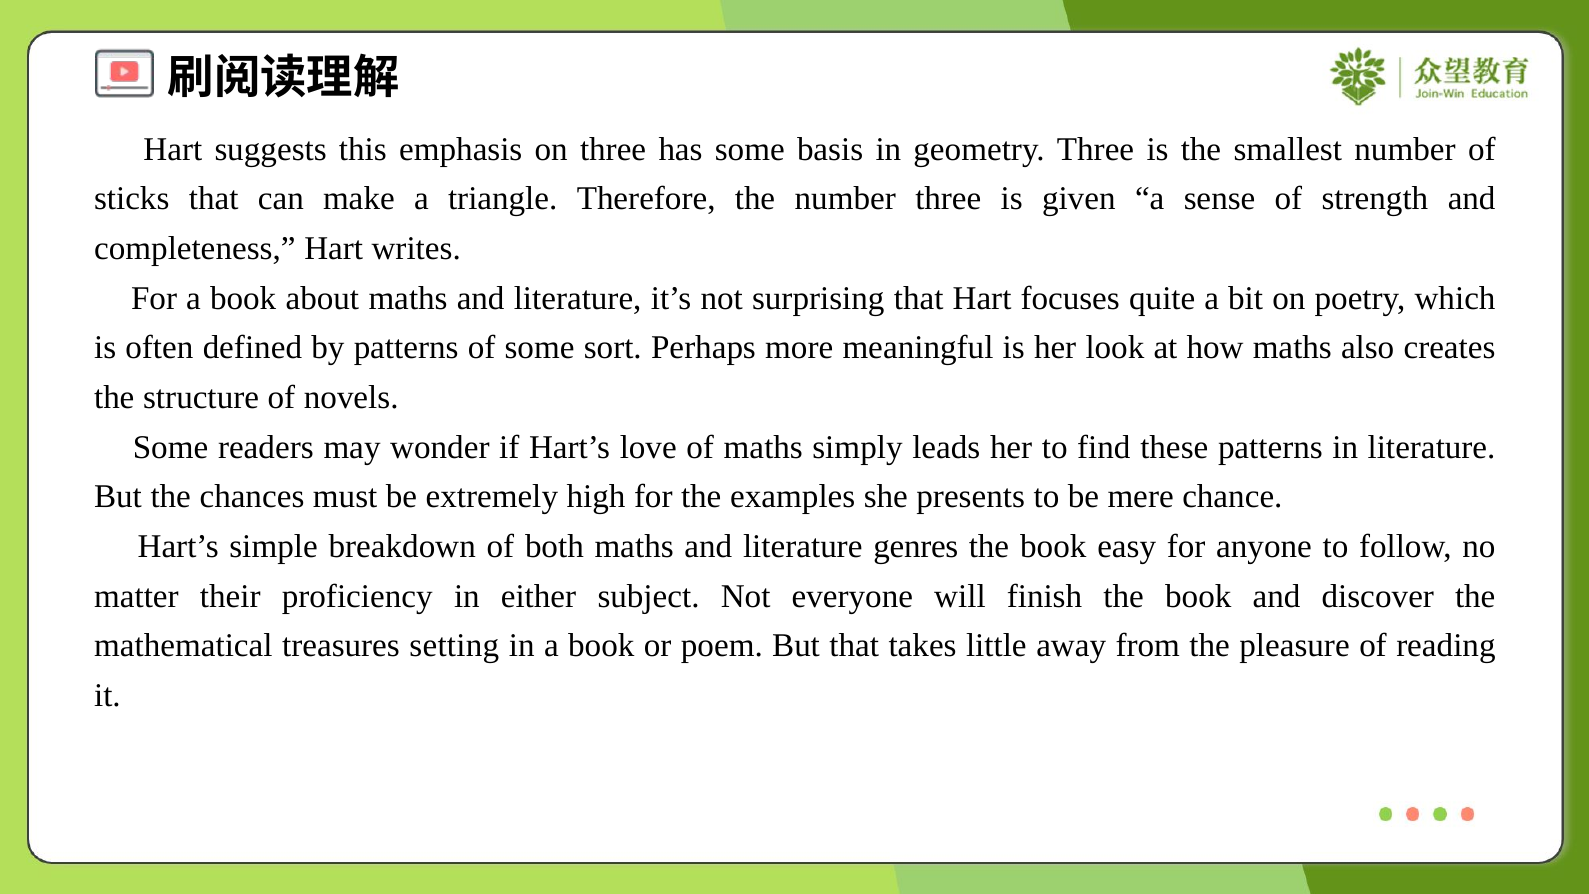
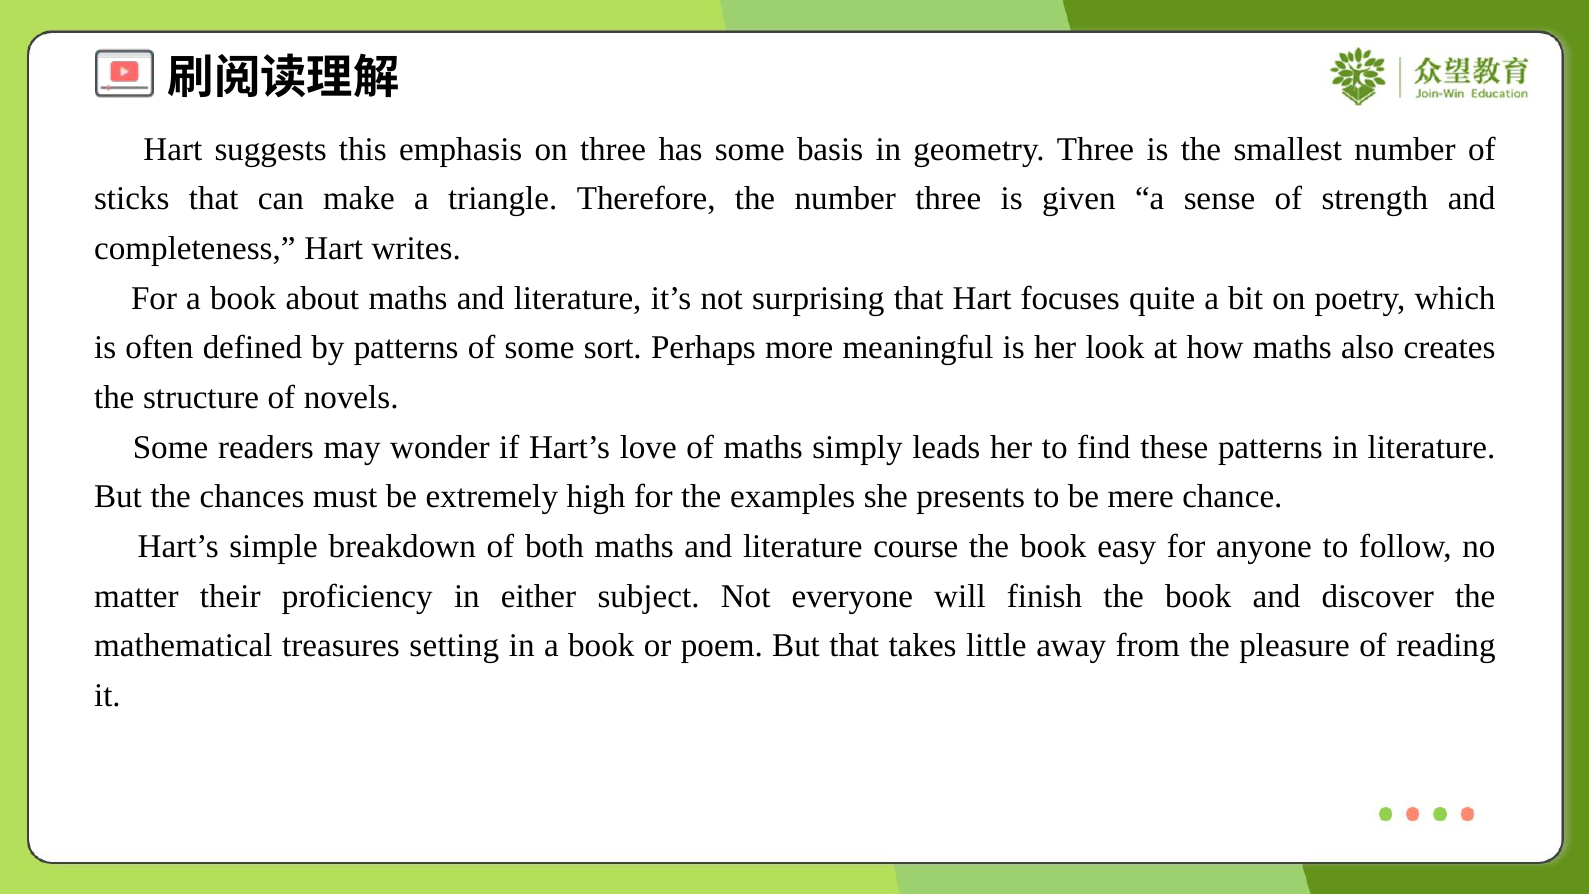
genres: genres -> course (916, 546)
